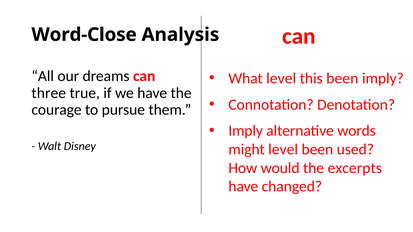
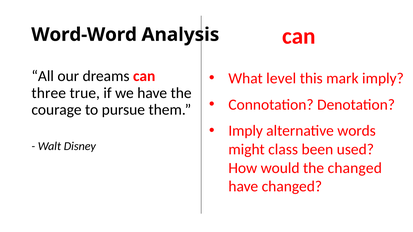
Word-Close: Word-Close -> Word-Word (84, 35)
this been: been -> mark (342, 78)
might level: level -> class (283, 150)
the excerpts: excerpts -> changed (355, 168)
